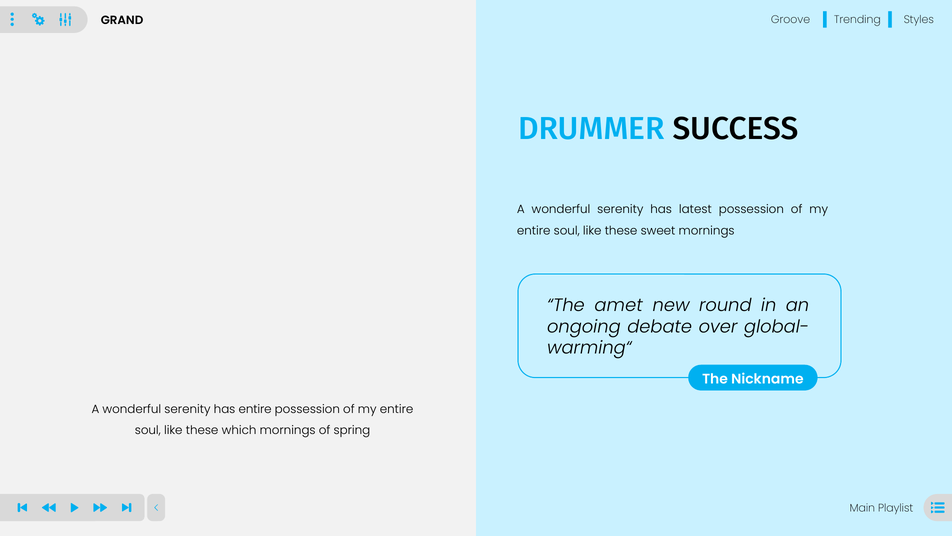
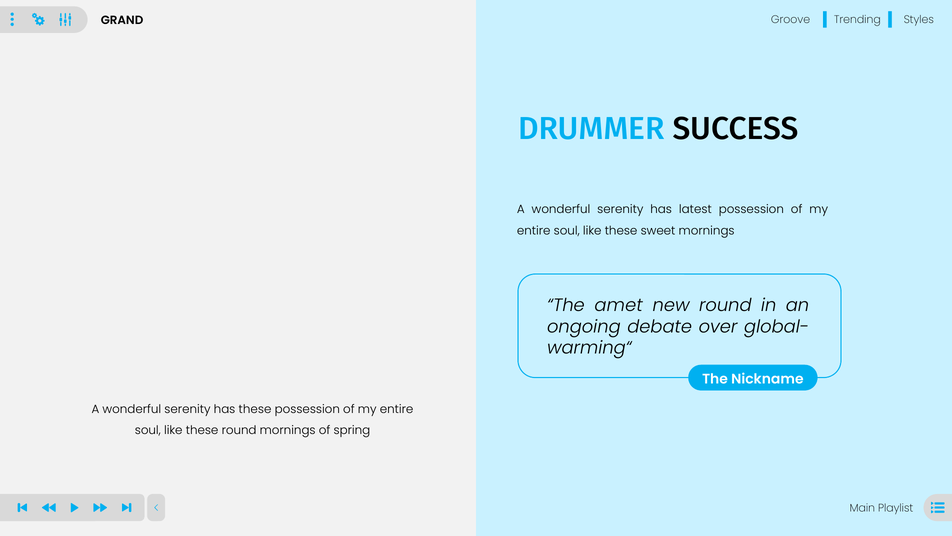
has entire: entire -> these (255, 409)
these which: which -> round (239, 430)
